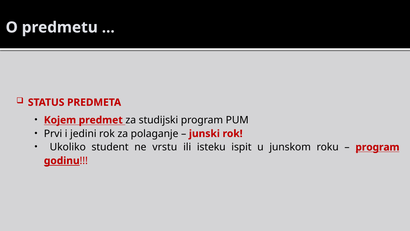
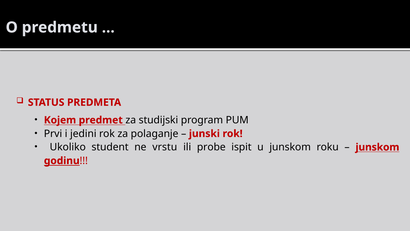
isteku: isteku -> probe (211, 147)
program: program -> junskom (377, 147)
